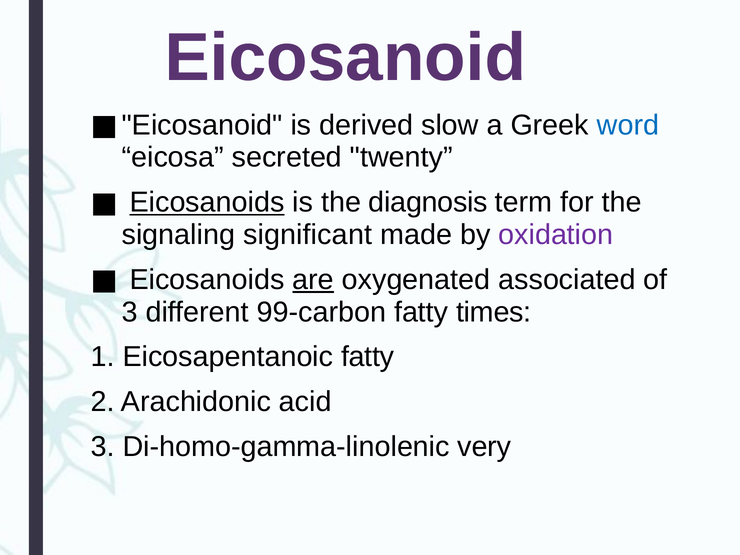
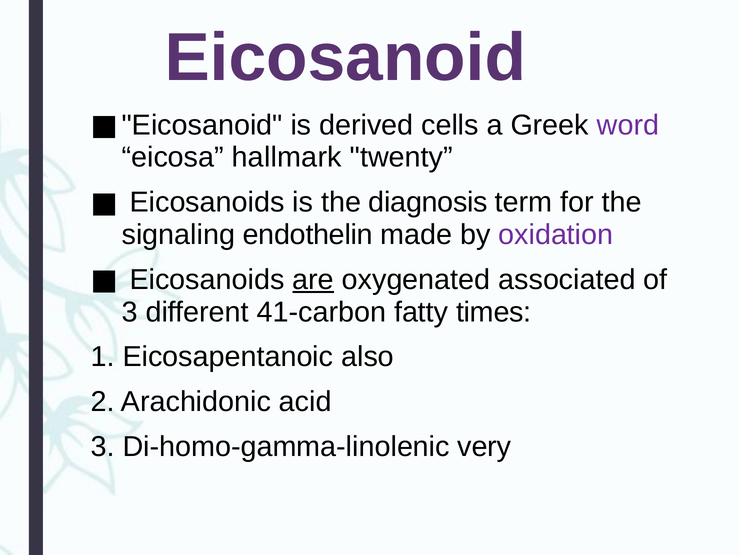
slow: slow -> cells (450, 125)
word colour: blue -> purple (628, 125)
secreted: secreted -> hallmark (287, 157)
Eicosanoids underline: present -> none (207, 202)
significant: significant -> endothelin (308, 235)
99-carbon: 99-carbon -> 41-carbon (321, 312)
Eicosapentanoic fatty: fatty -> also (368, 357)
